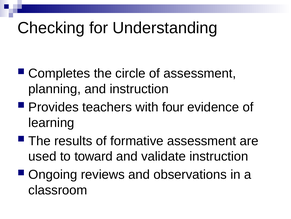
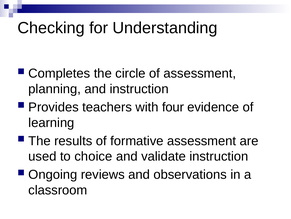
toward: toward -> choice (93, 156)
